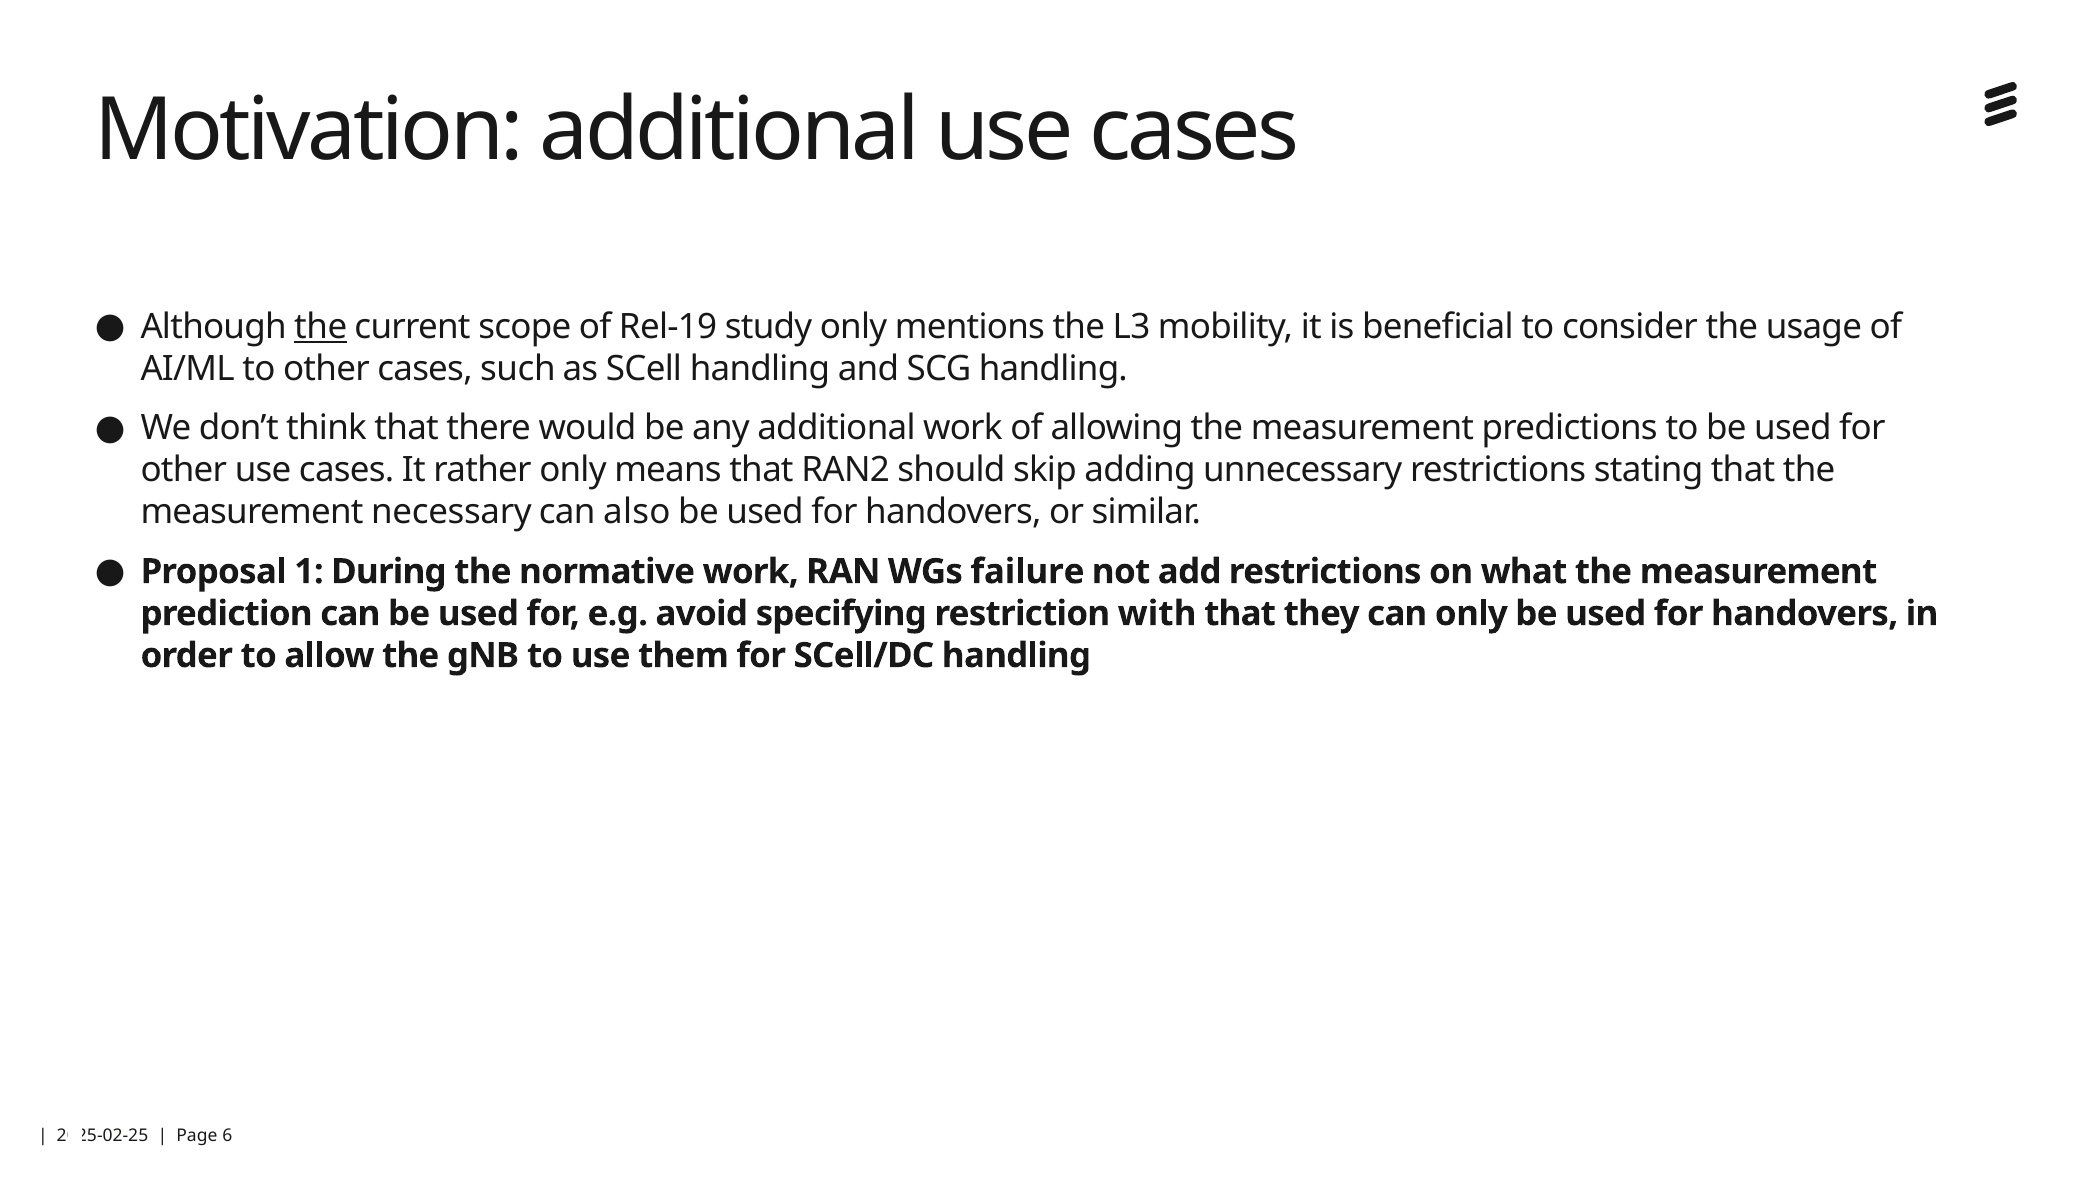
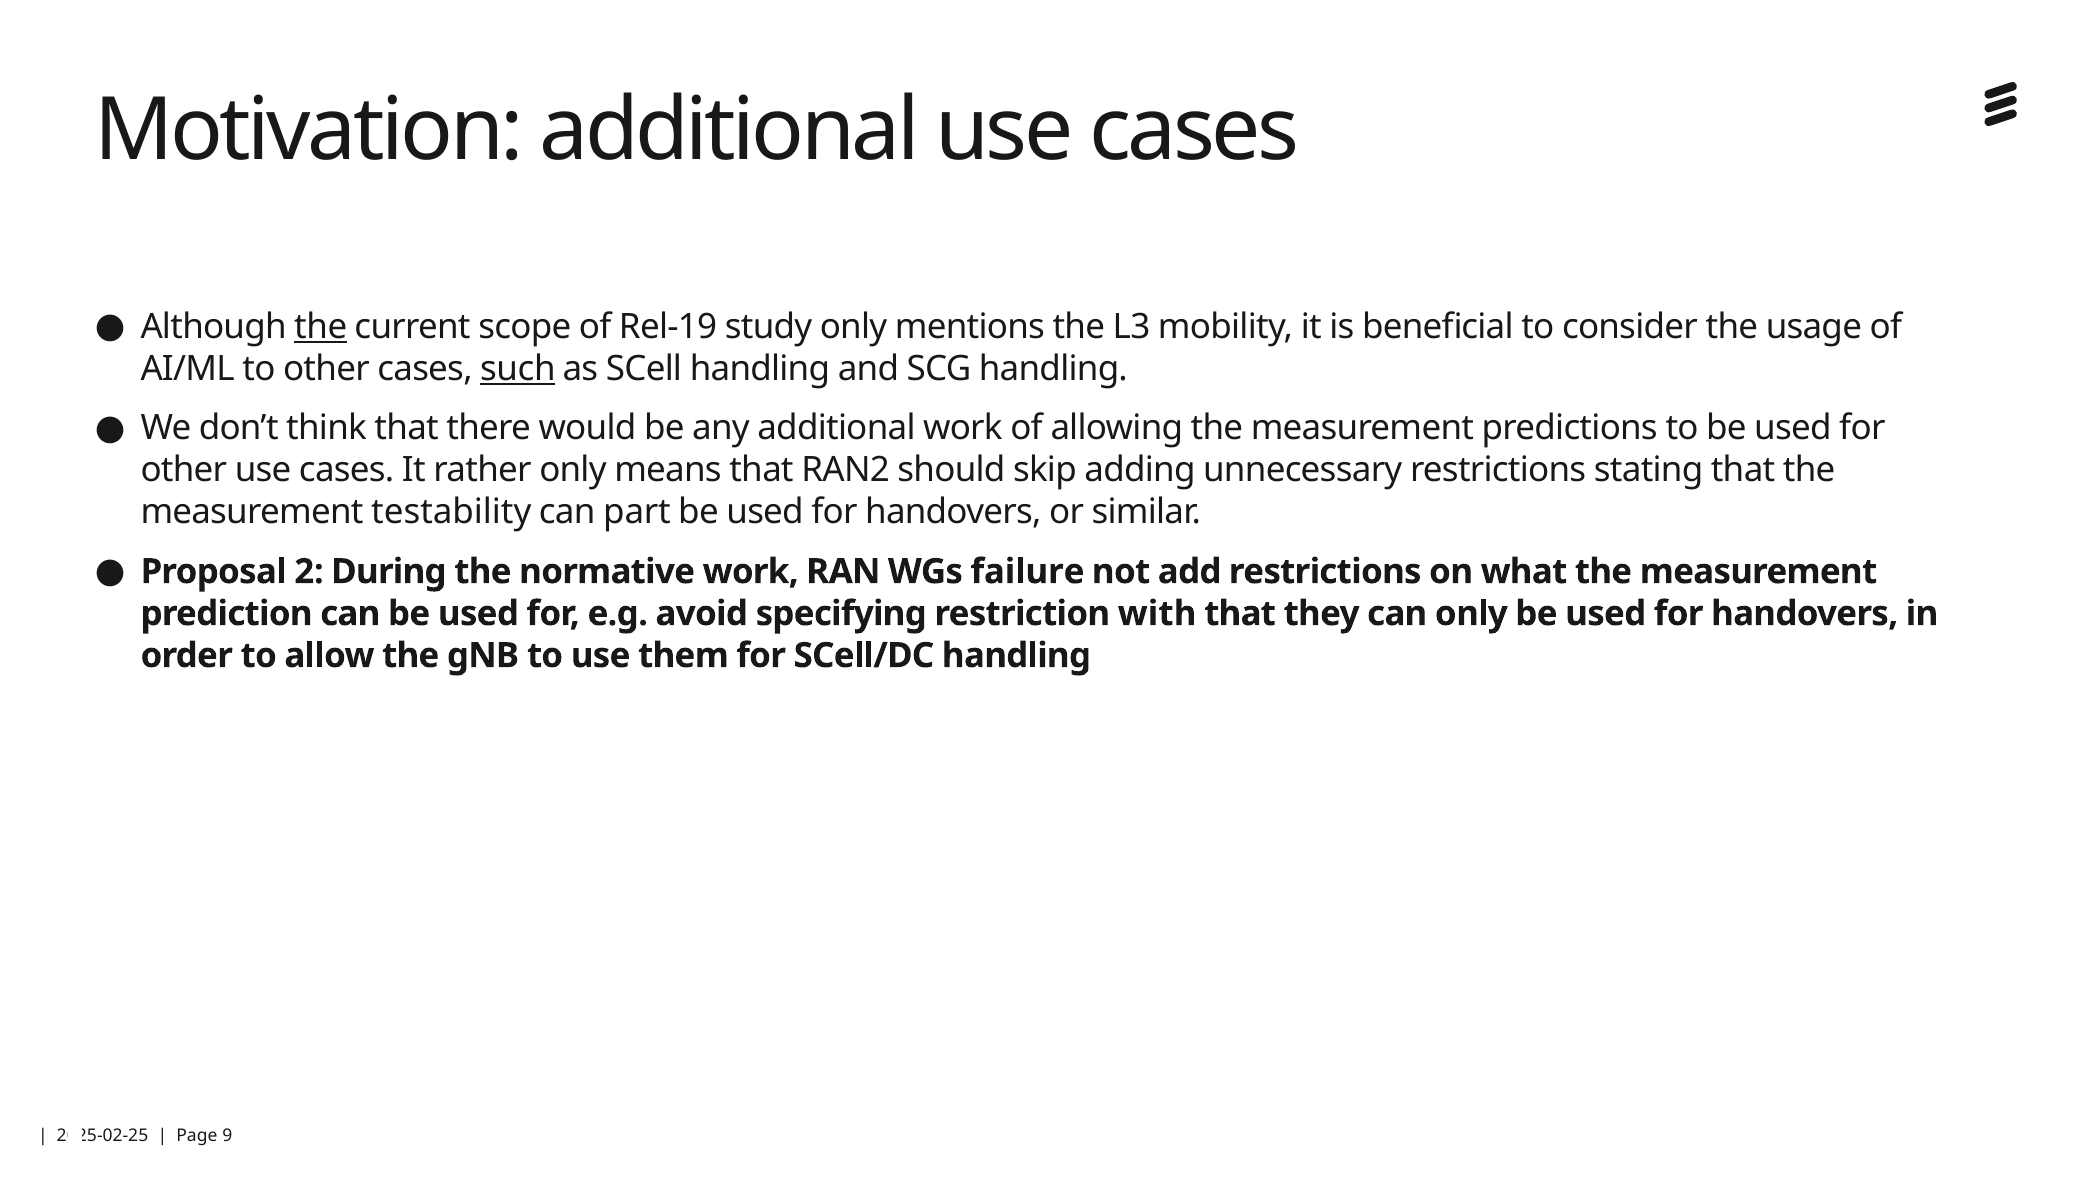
such underline: none -> present (518, 369)
necessary: necessary -> testability (451, 512)
also: also -> part (637, 512)
1: 1 -> 2 (309, 571)
6: 6 -> 9 (227, 1135)
